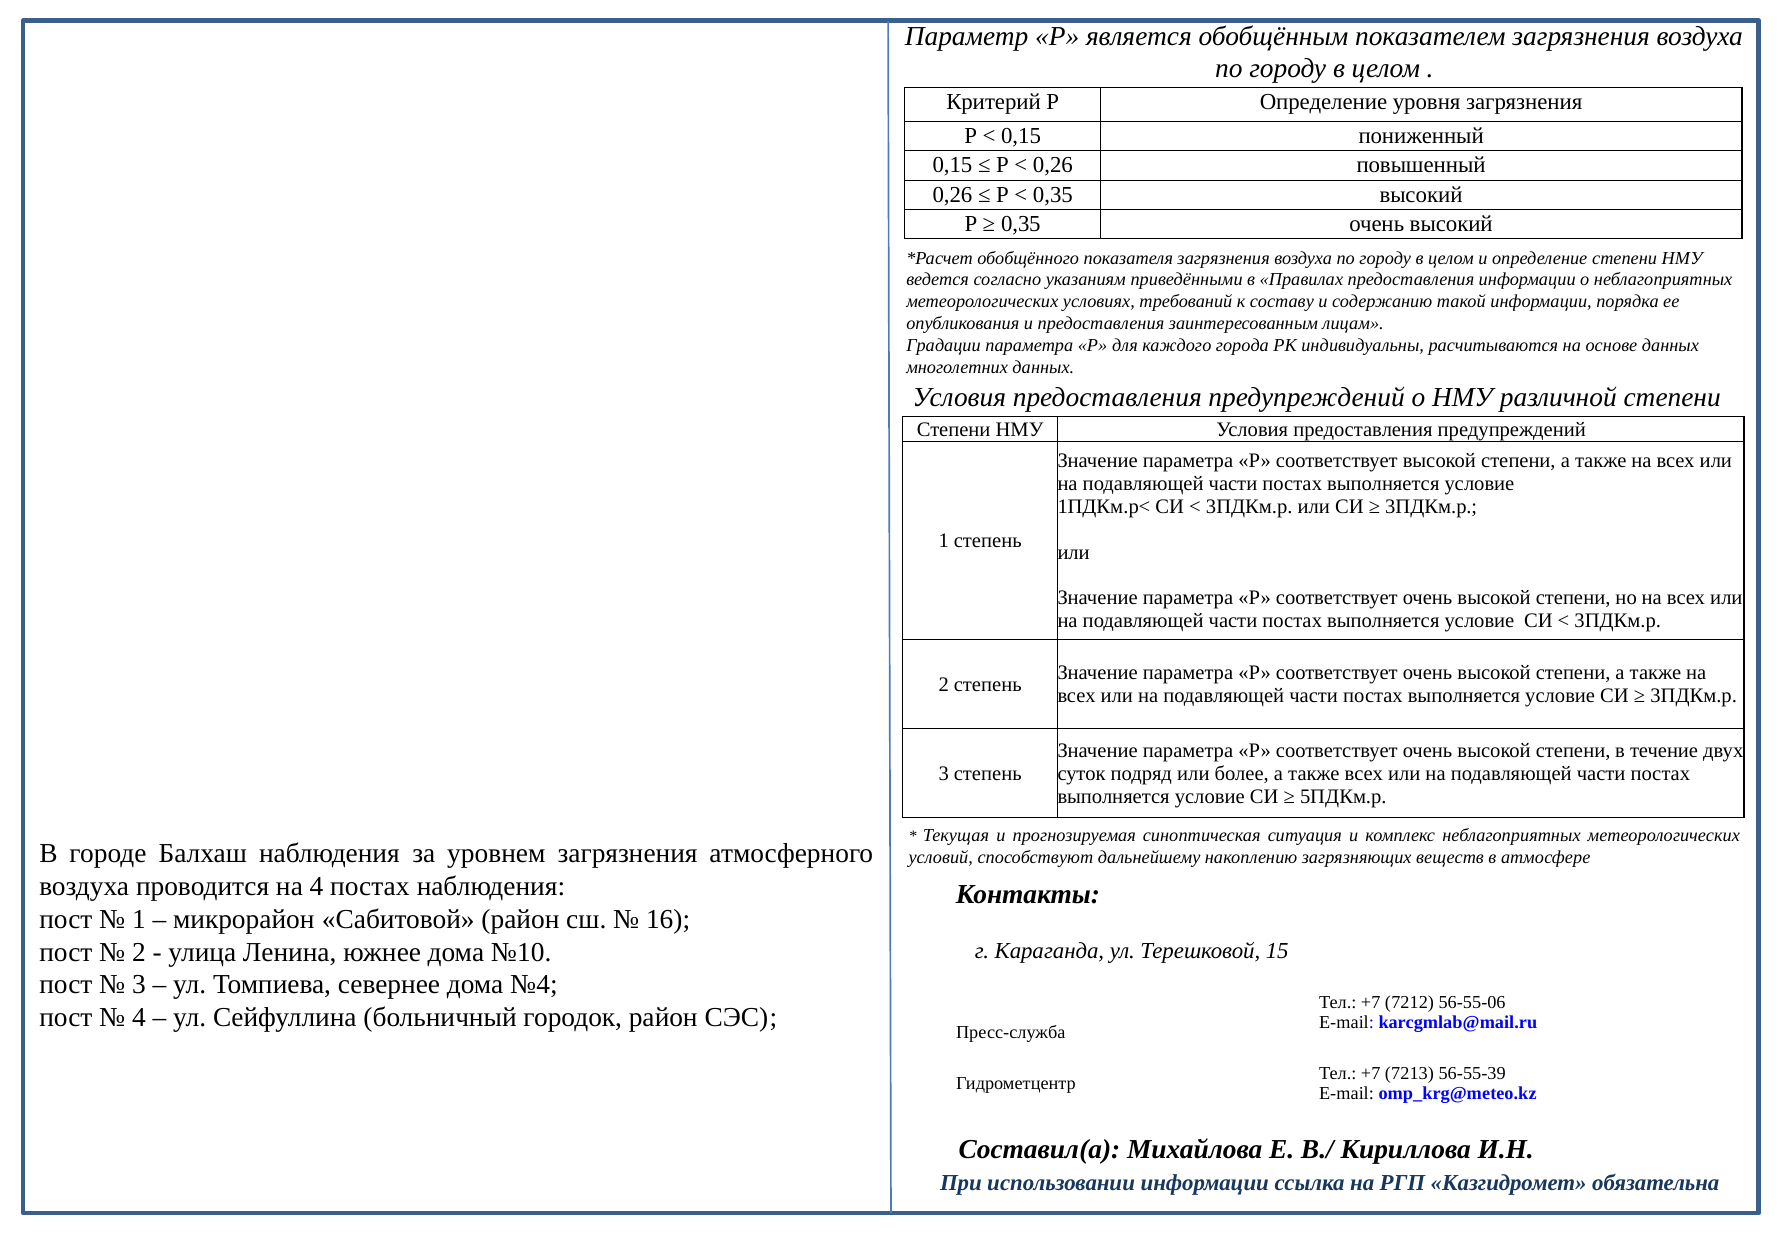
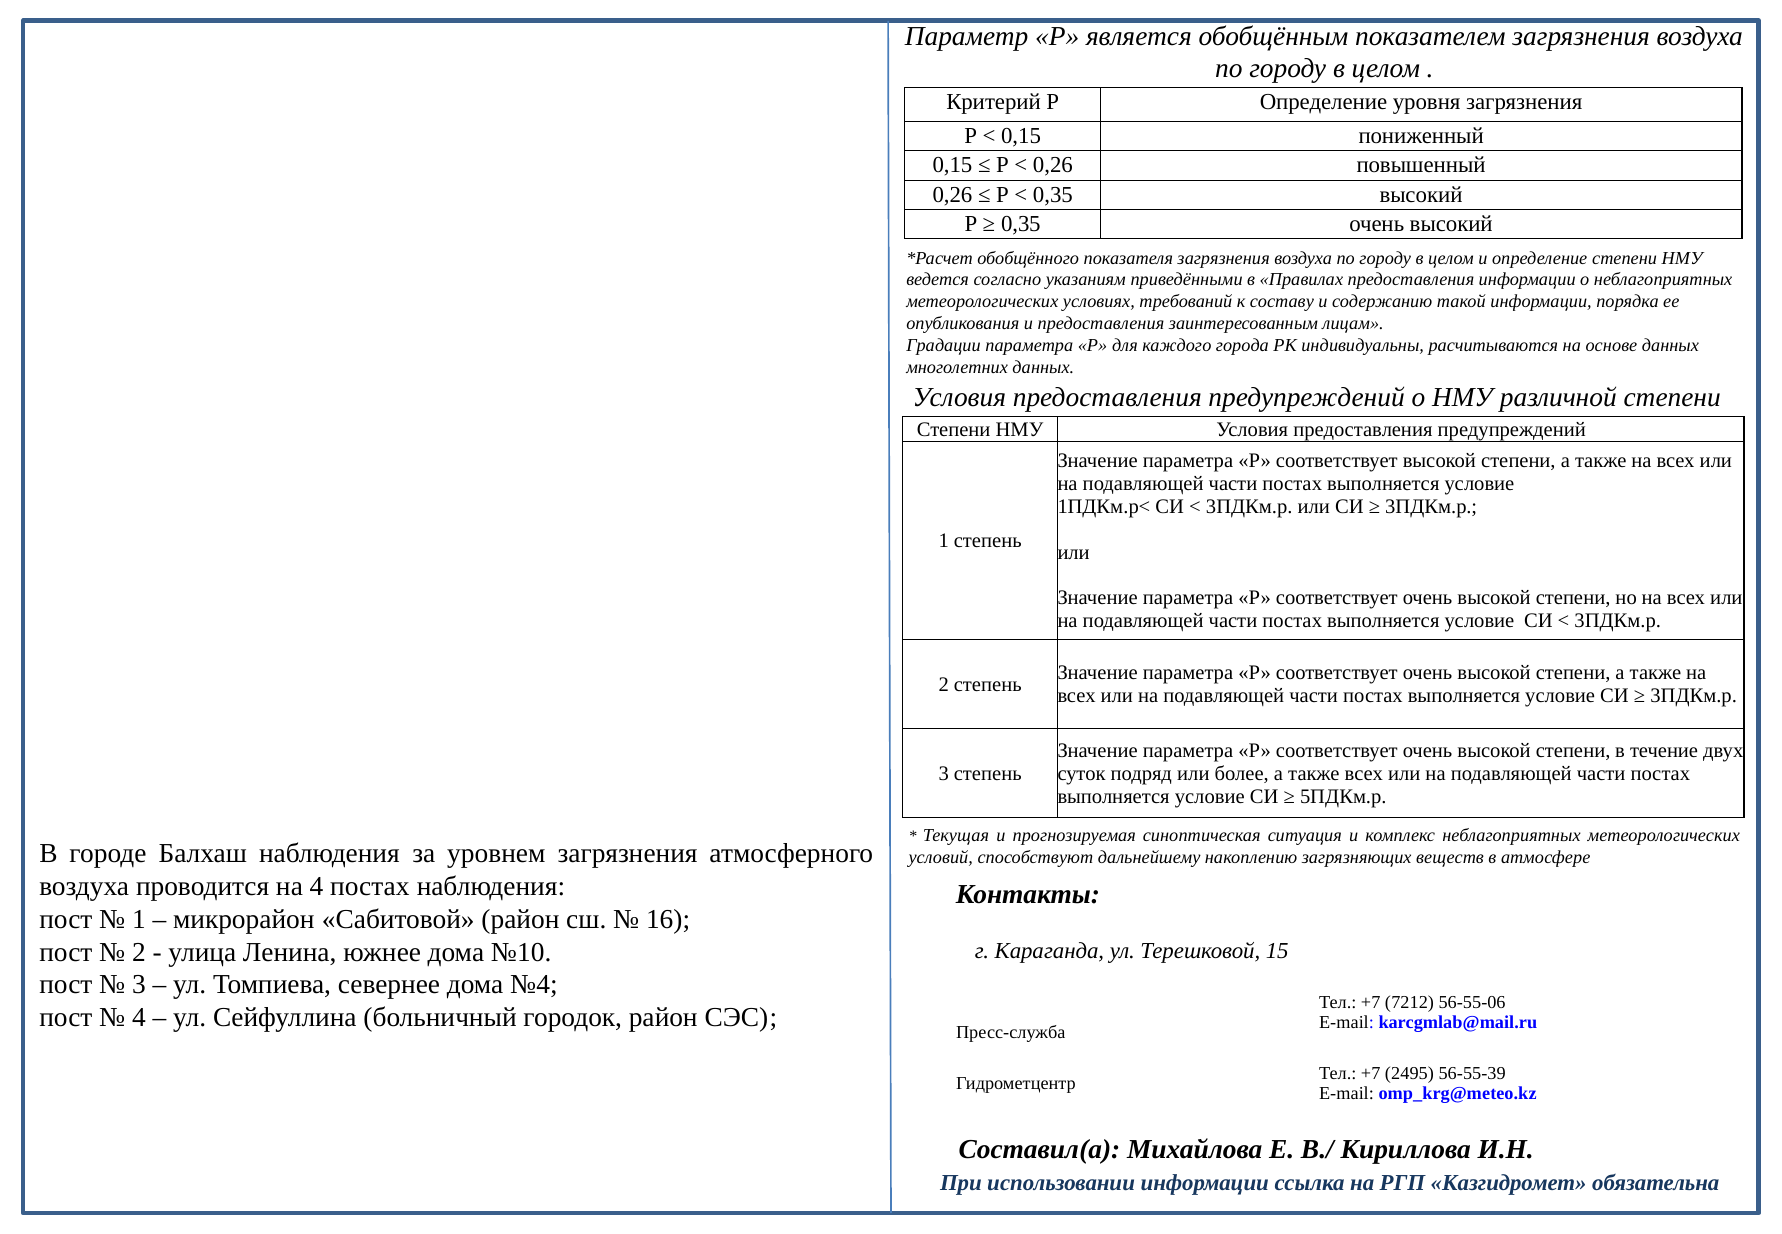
7213: 7213 -> 2495 (1409, 1073)
